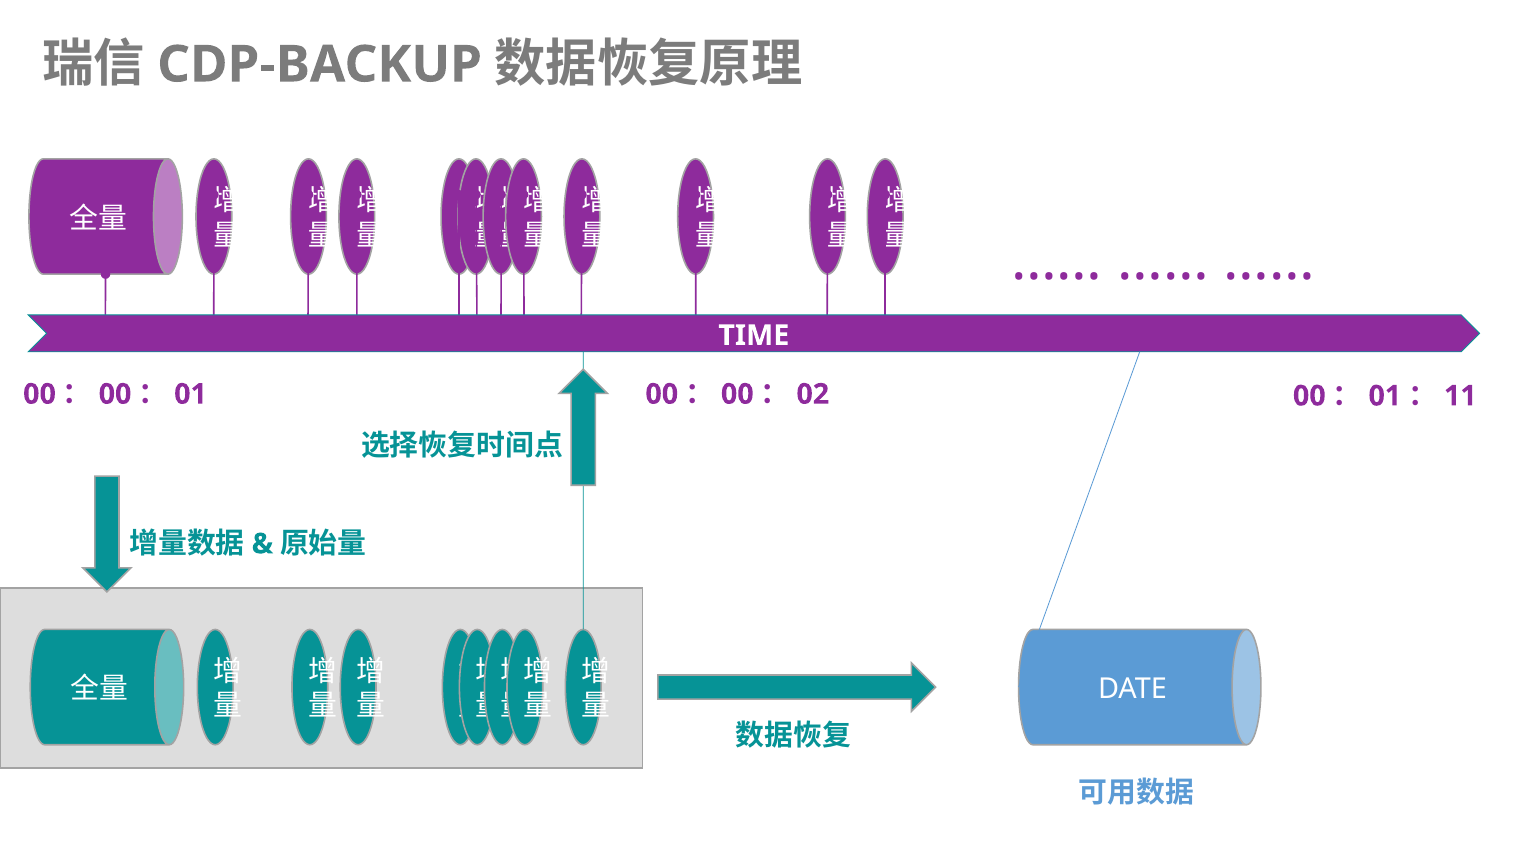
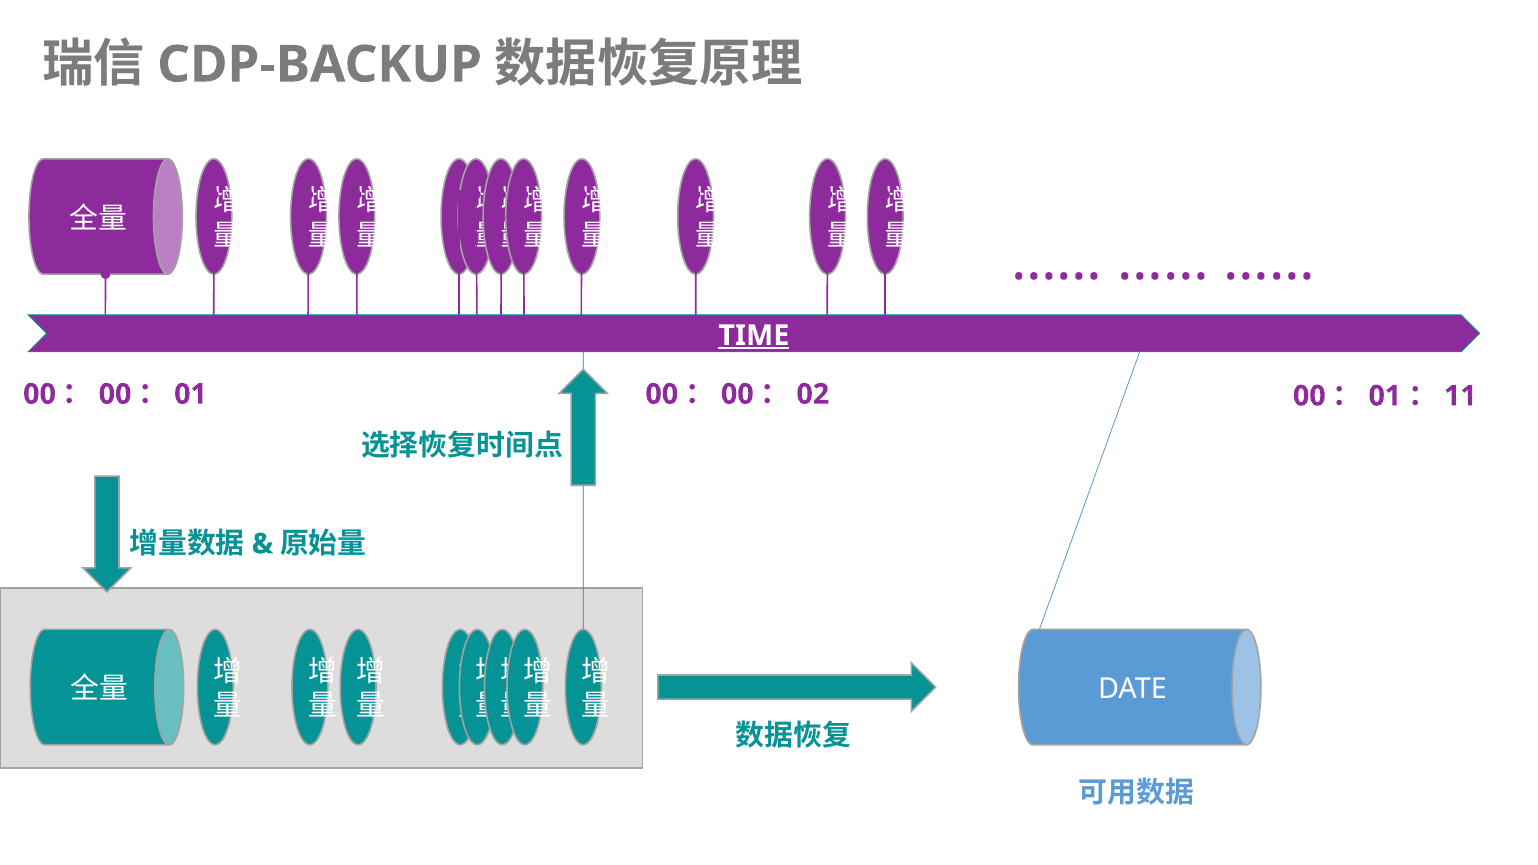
TIME underline: none -> present (754, 335)
